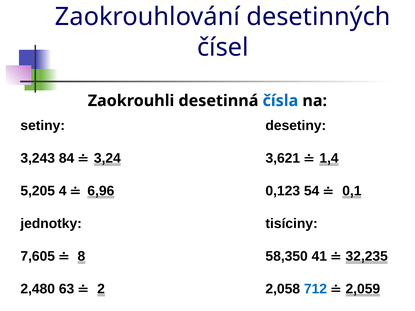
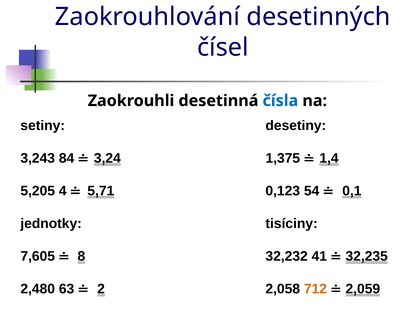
3,621: 3,621 -> 1,375 (283, 158)
6,96: 6,96 -> 5,71 (101, 191)
58,350: 58,350 -> 32,232 (287, 256)
712 colour: blue -> orange (315, 289)
